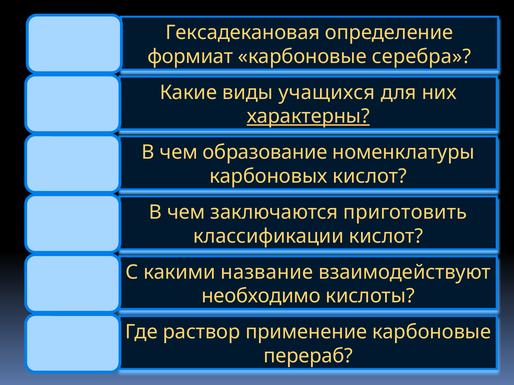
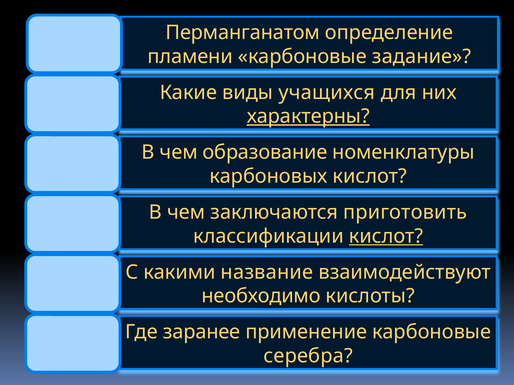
Гексадекановая: Гексадекановая -> Перманганатом (243, 33)
формиат: формиат -> пламени (190, 57)
серебра: серебра -> задание (422, 57)
кислот underline: none -> present (386, 236)
раствор: раствор -> заранее (202, 332)
перераб: перераб -> серебра (308, 356)
